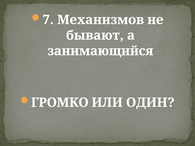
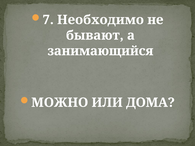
Механизмов: Механизмов -> Необходимо (100, 20)
ГРОМКО: ГРОМКО -> МОЖНО (60, 103)
ОДИН: ОДИН -> ДОМА (150, 103)
